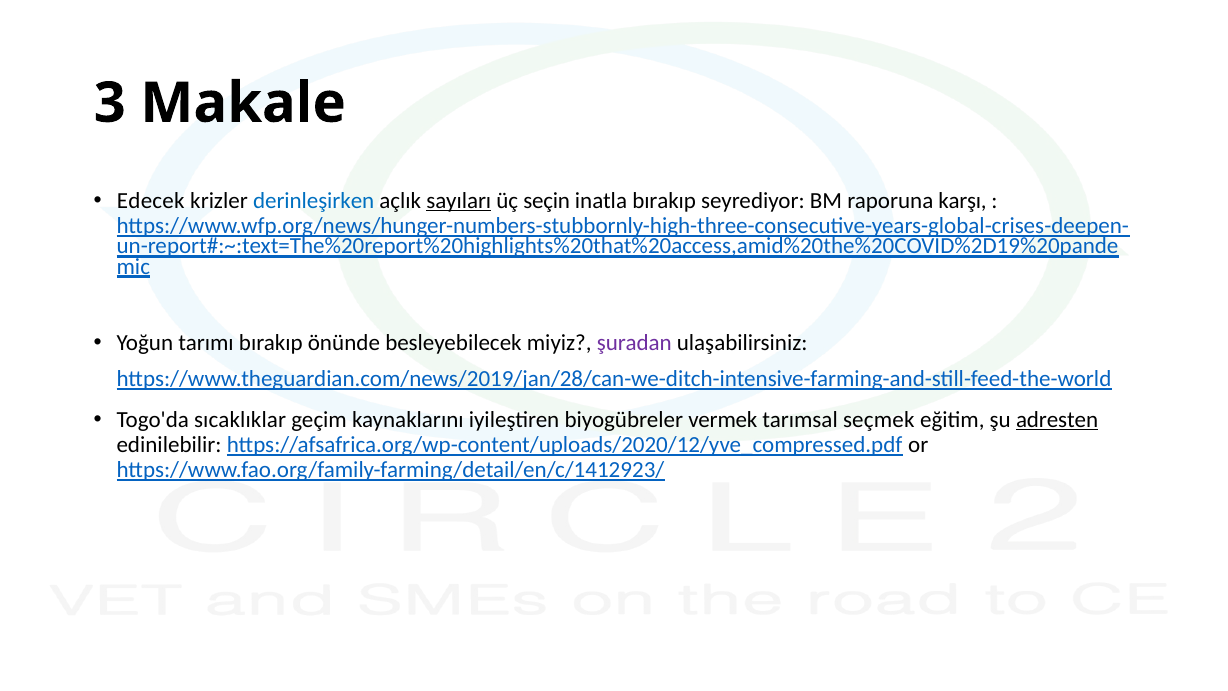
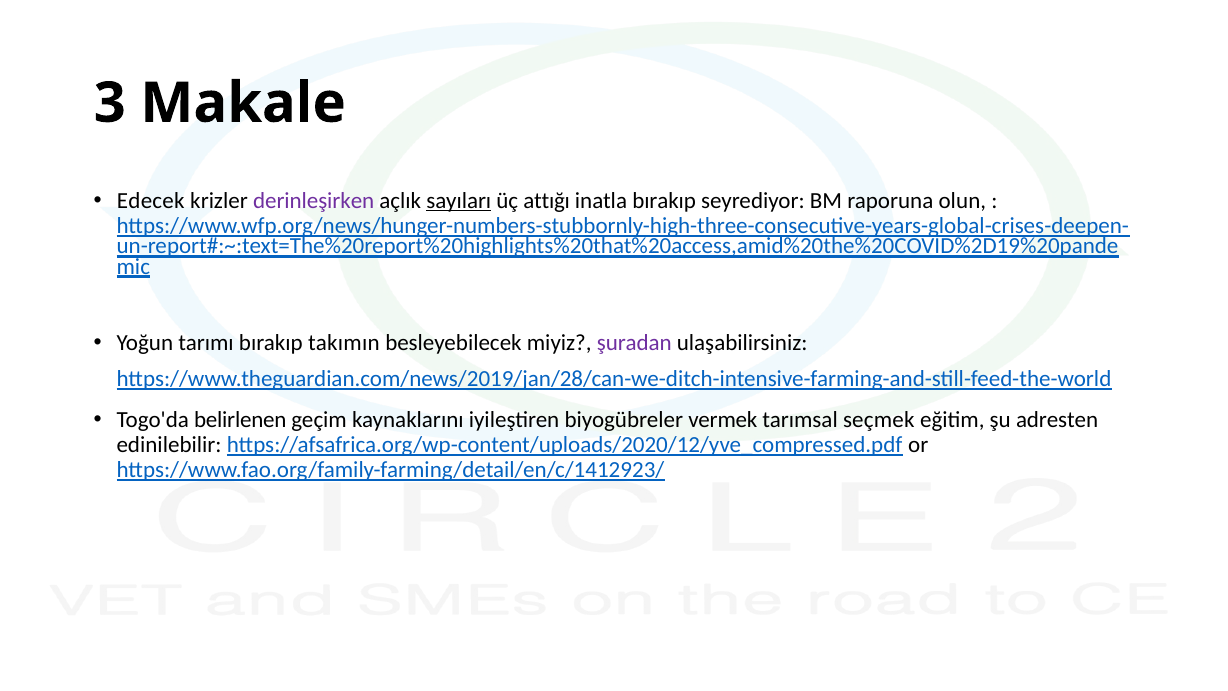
derinleşirken colour: blue -> purple (314, 201)
seçin: seçin -> attığı (547, 201)
karşı: karşı -> olun (962, 201)
önünde: önünde -> takımın (344, 343)
sıcaklıklar: sıcaklıklar -> belirlenen (240, 419)
adresten underline: present -> none (1057, 419)
